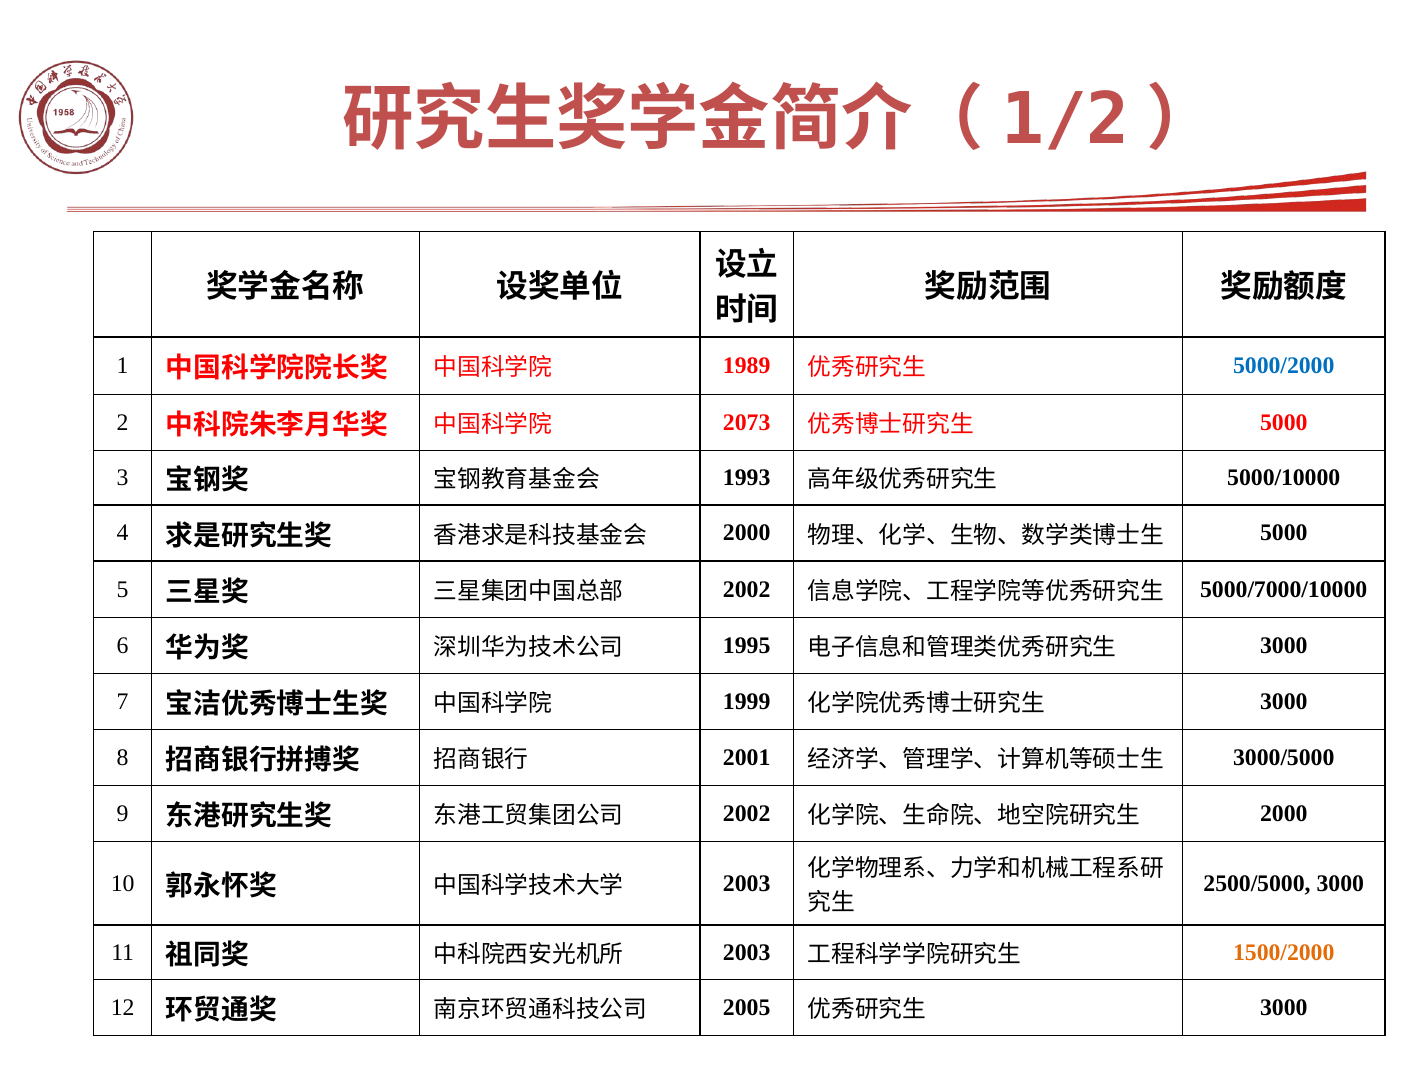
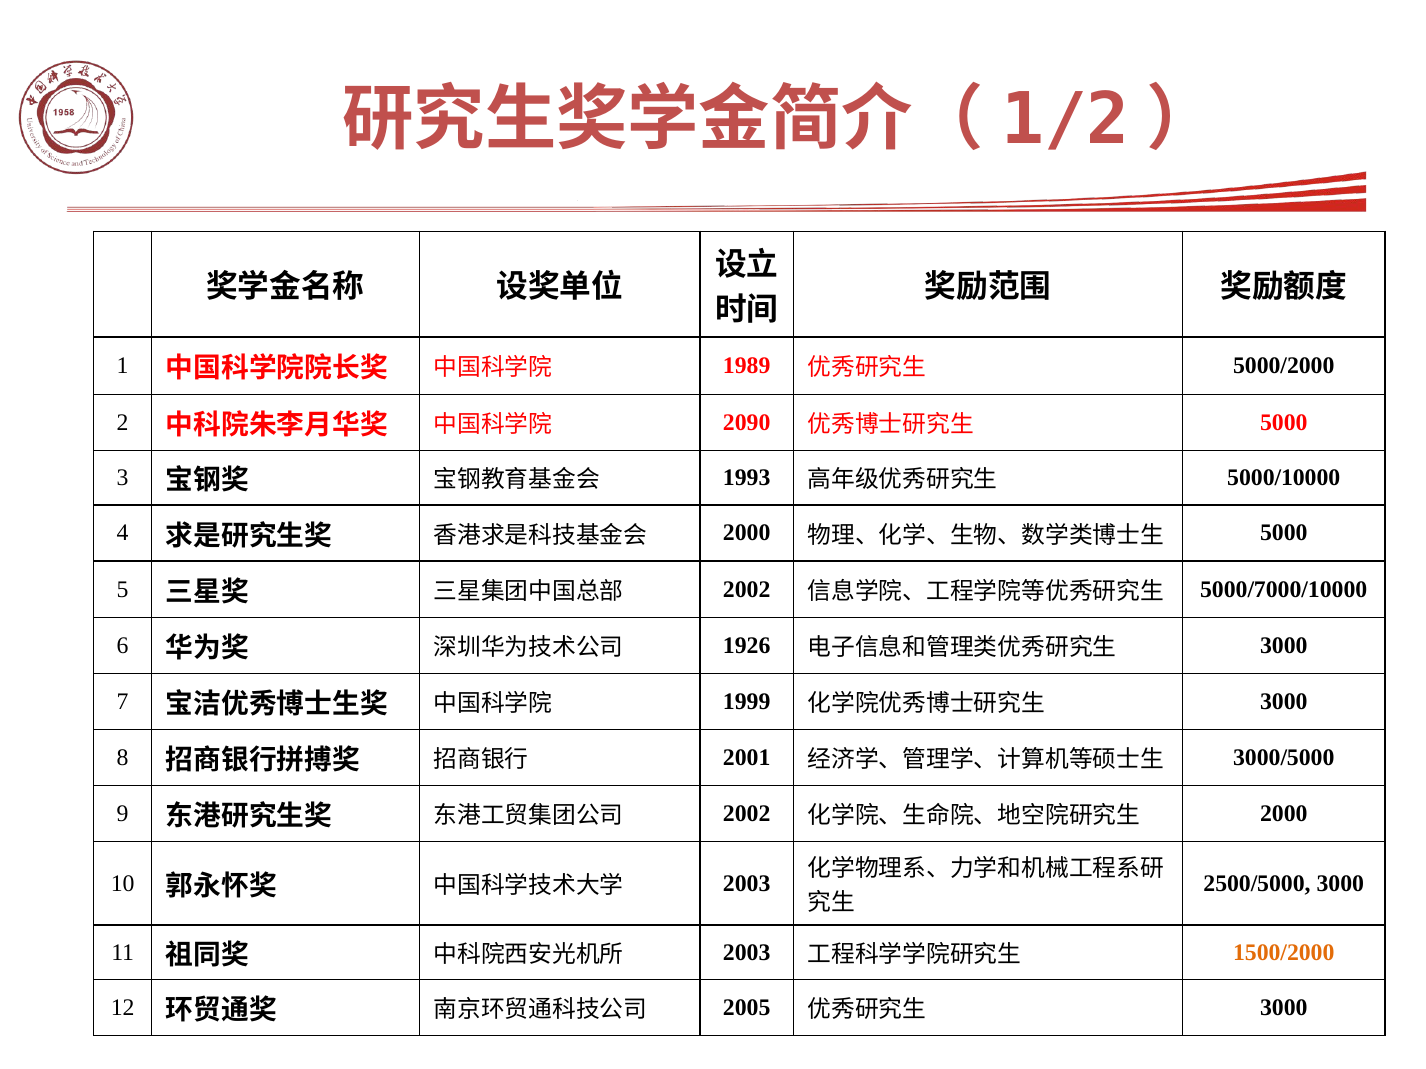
5000/2000 colour: blue -> black (1284, 366)
2073: 2073 -> 2090 (747, 423)
1995: 1995 -> 1926 (747, 646)
